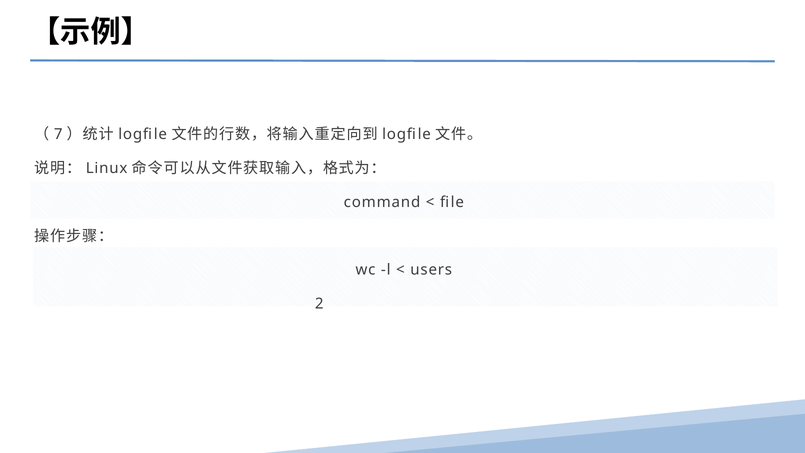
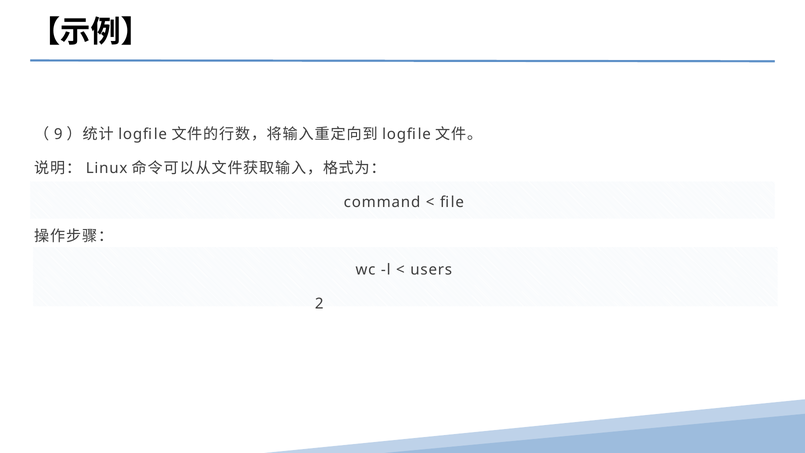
7: 7 -> 9 (58, 134)
